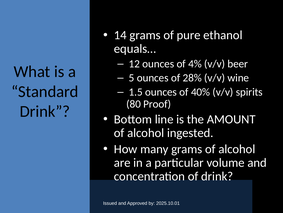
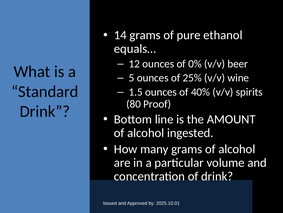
4%: 4% -> 0% (195, 64)
28%: 28% -> 25% (192, 78)
